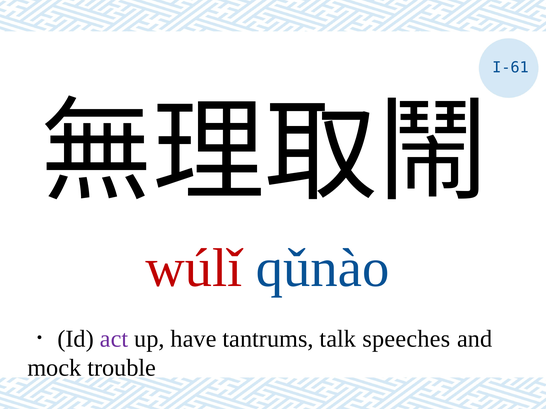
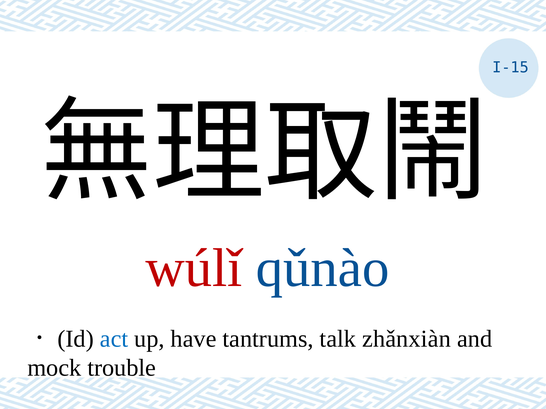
I-61: I-61 -> I-15 (510, 67)
act colour: purple -> blue (114, 339)
speeches: speeches -> zhǎnxiàn (406, 339)
